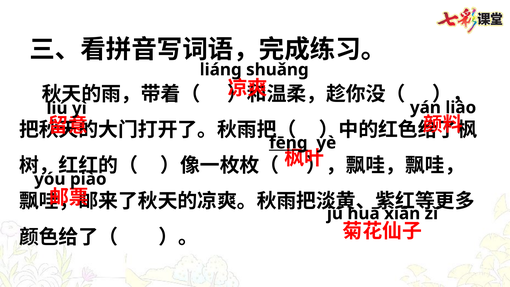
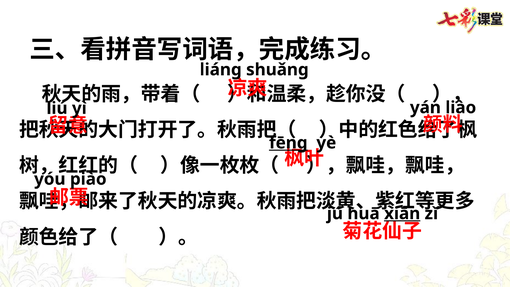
xiān underline: none -> present (402, 213)
